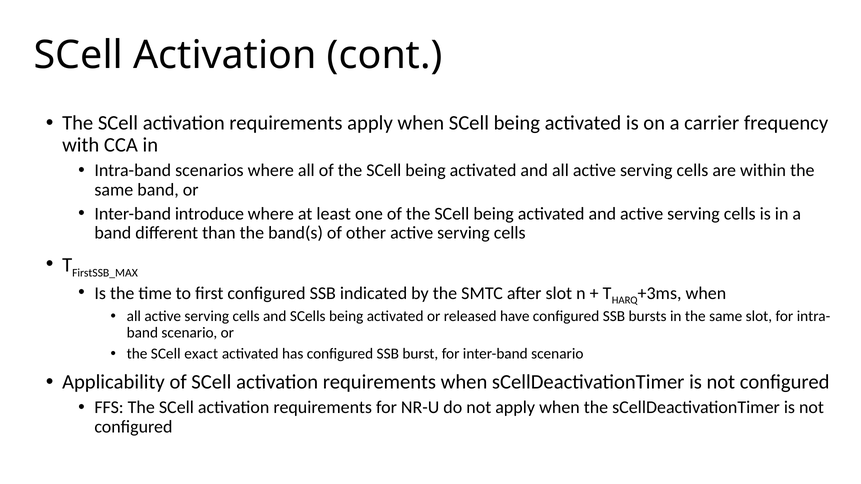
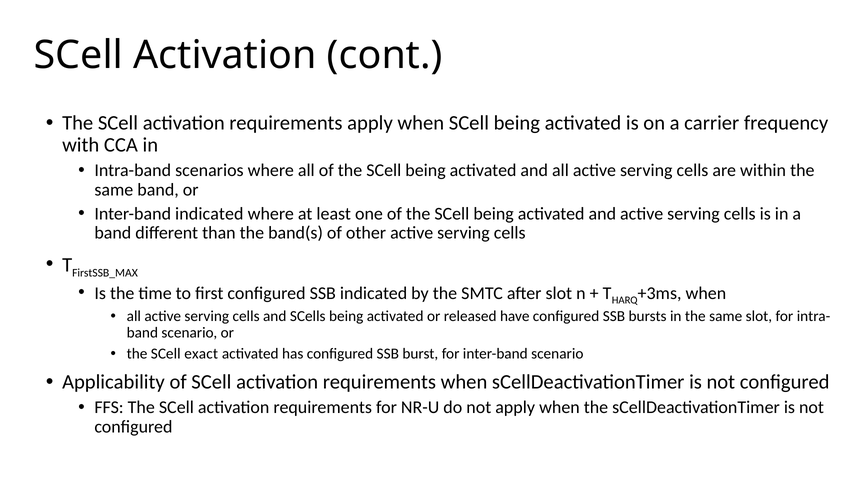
Inter-band introduce: introduce -> indicated (209, 214)
